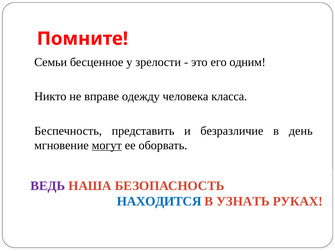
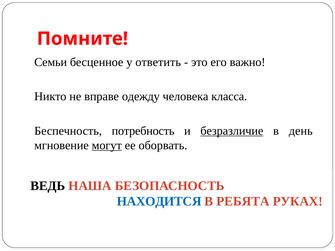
зрелости: зрелости -> ответить (158, 62)
одним: одним -> важно (248, 62)
представить: представить -> потребность (143, 131)
безразличие underline: none -> present (232, 131)
ВЕДЬ colour: purple -> black (48, 186)
УЗНАТЬ: УЗНАТЬ -> РЕБЯТА (243, 202)
